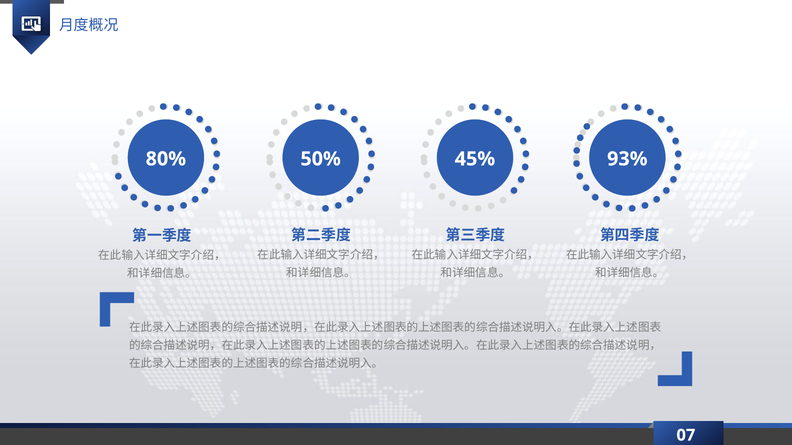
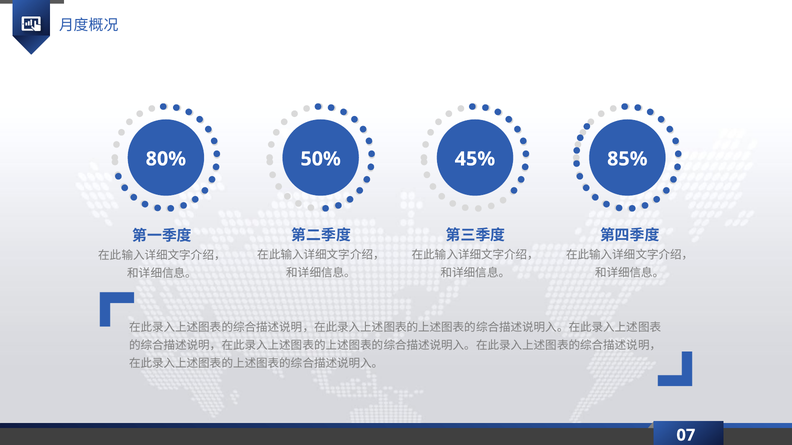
93%: 93% -> 85% (627, 159)
